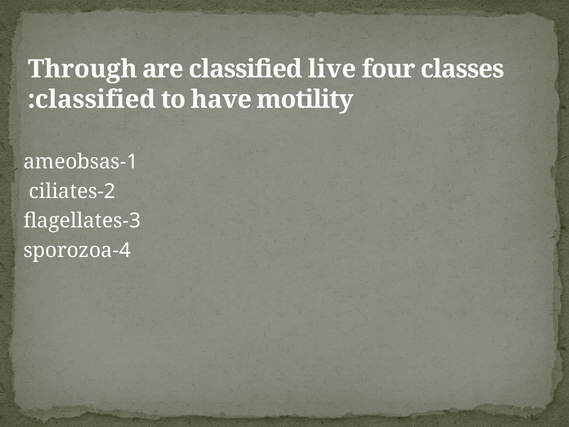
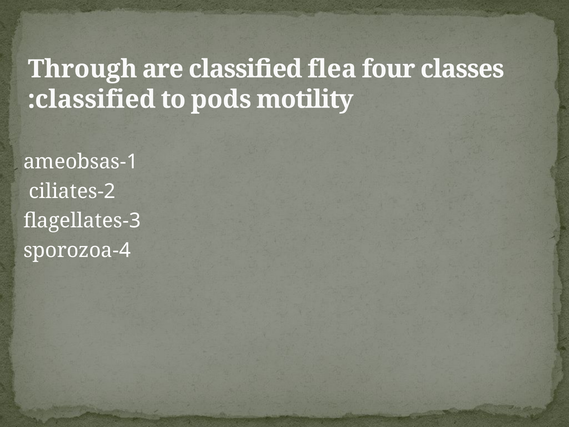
live: live -> flea (332, 69)
have: have -> pods (221, 99)
